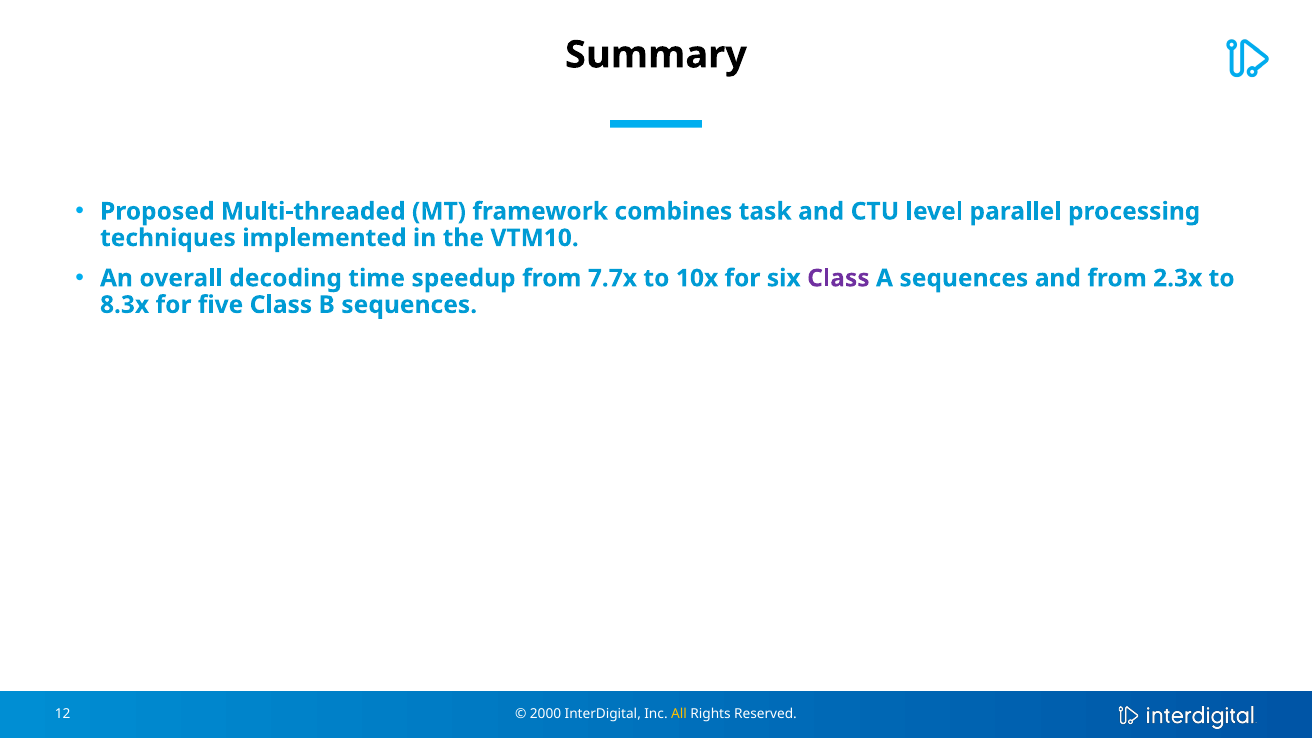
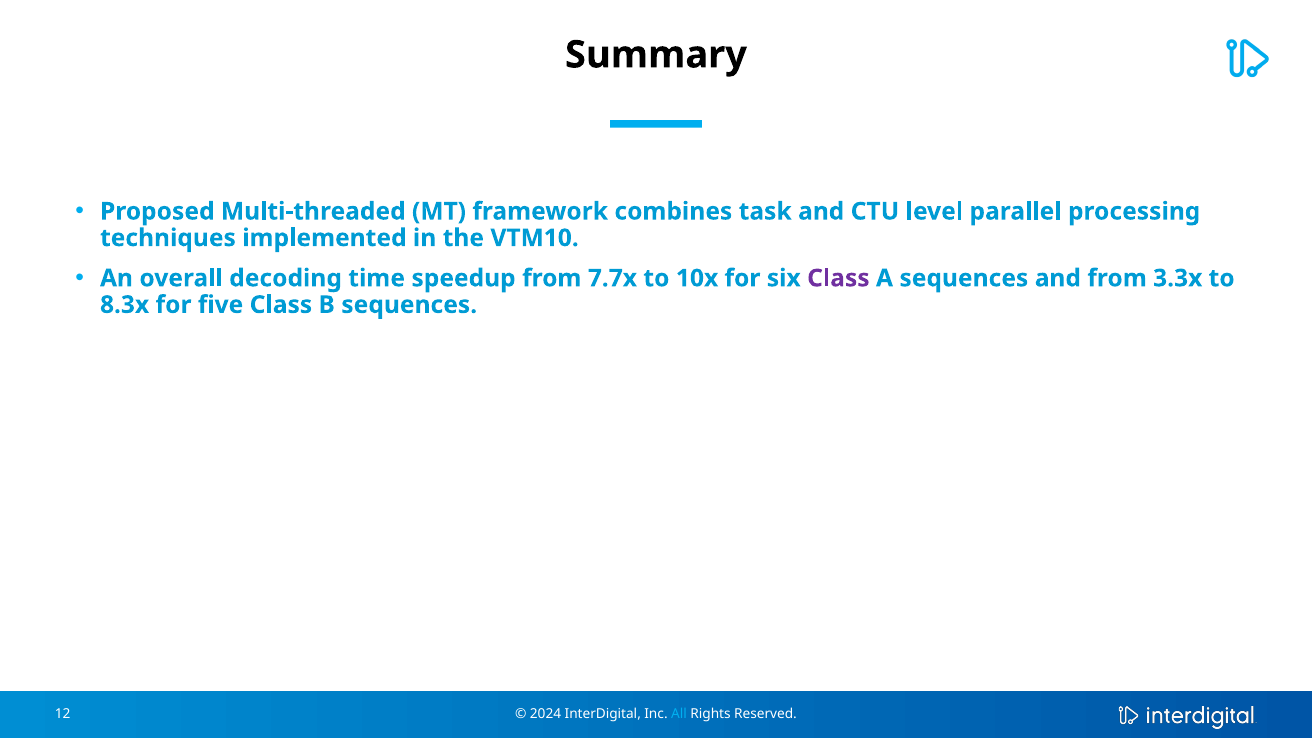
2.3x: 2.3x -> 3.3x (1178, 278)
2000: 2000 -> 2024 (546, 714)
All colour: yellow -> light blue (679, 714)
